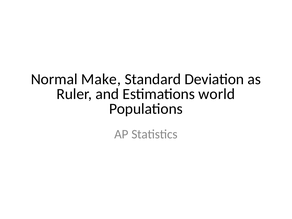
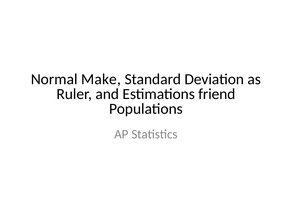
world: world -> friend (217, 94)
